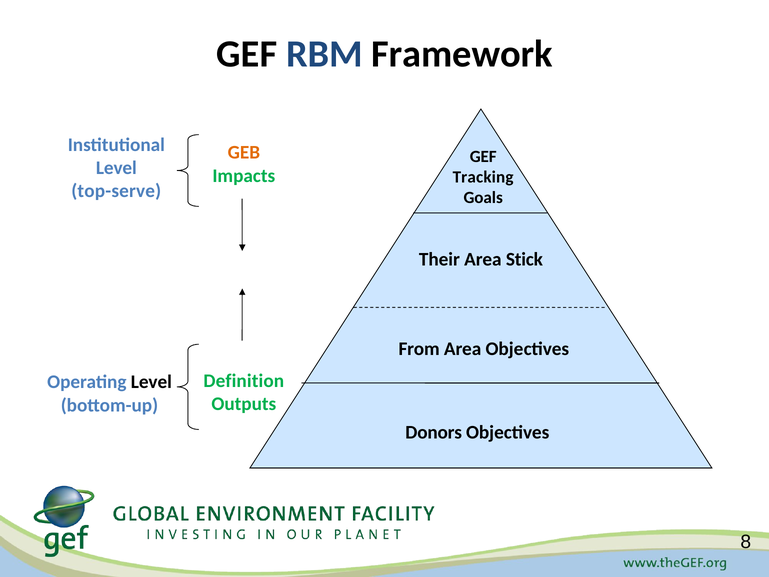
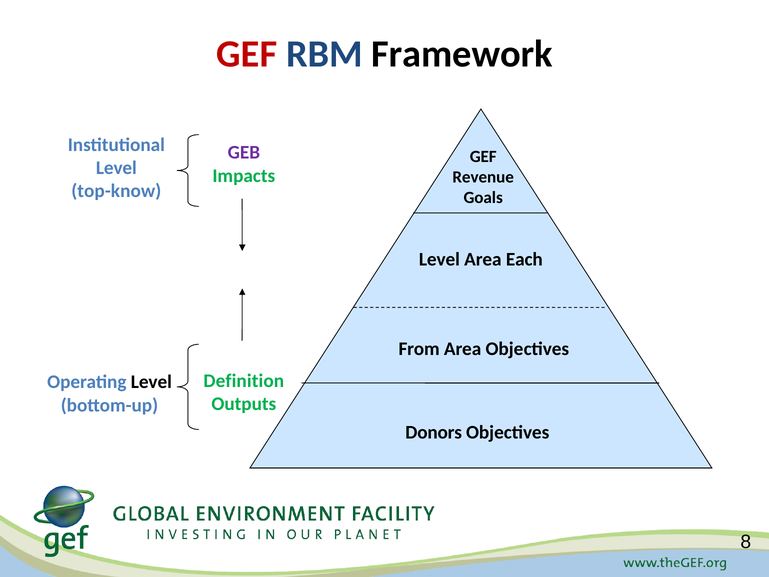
GEF colour: black -> red (247, 54)
GEB colour: orange -> purple (244, 153)
Tracking: Tracking -> Revenue (483, 177)
top-serve: top-serve -> top-know (116, 191)
Their: Their -> Level (439, 259)
Stick: Stick -> Each (524, 259)
